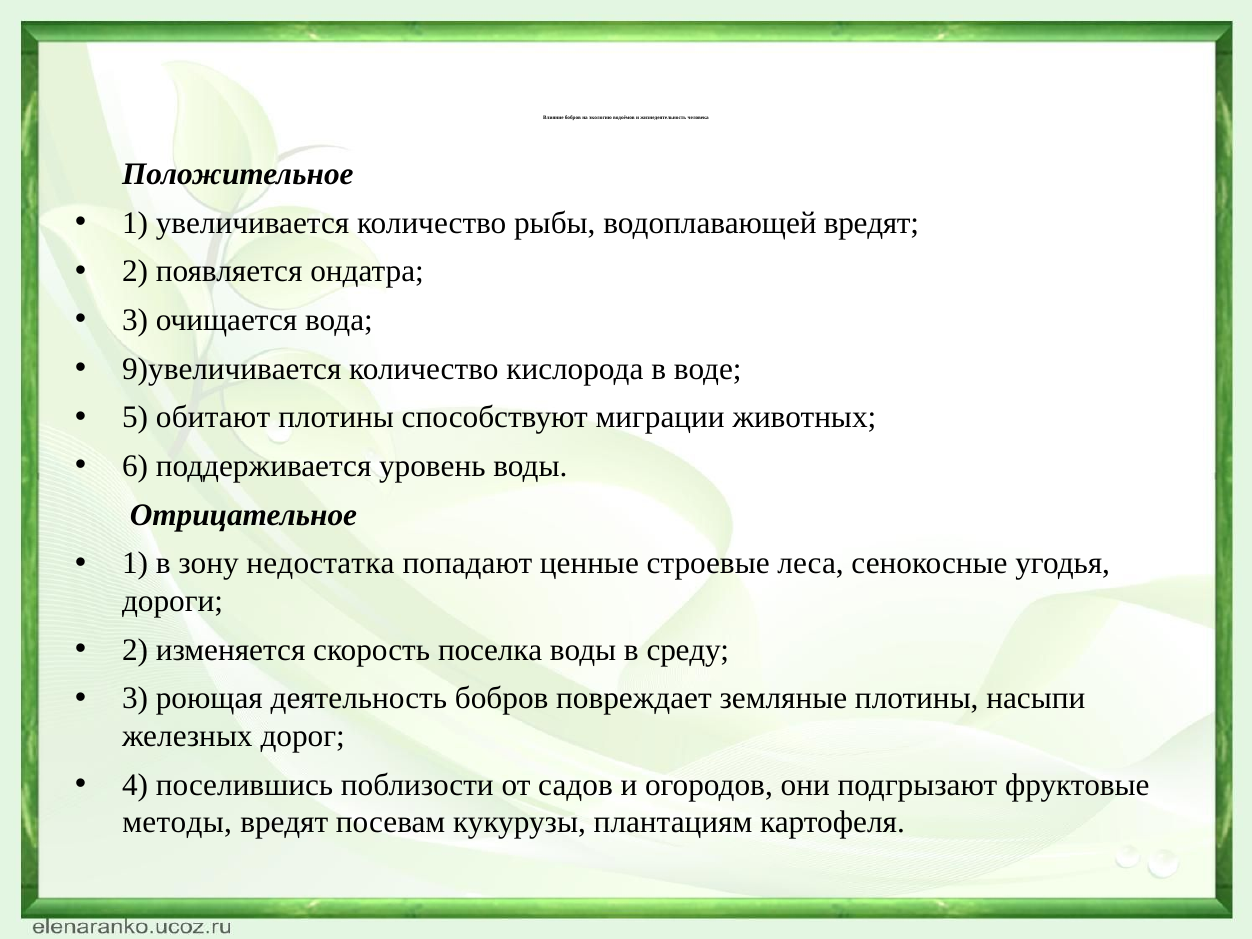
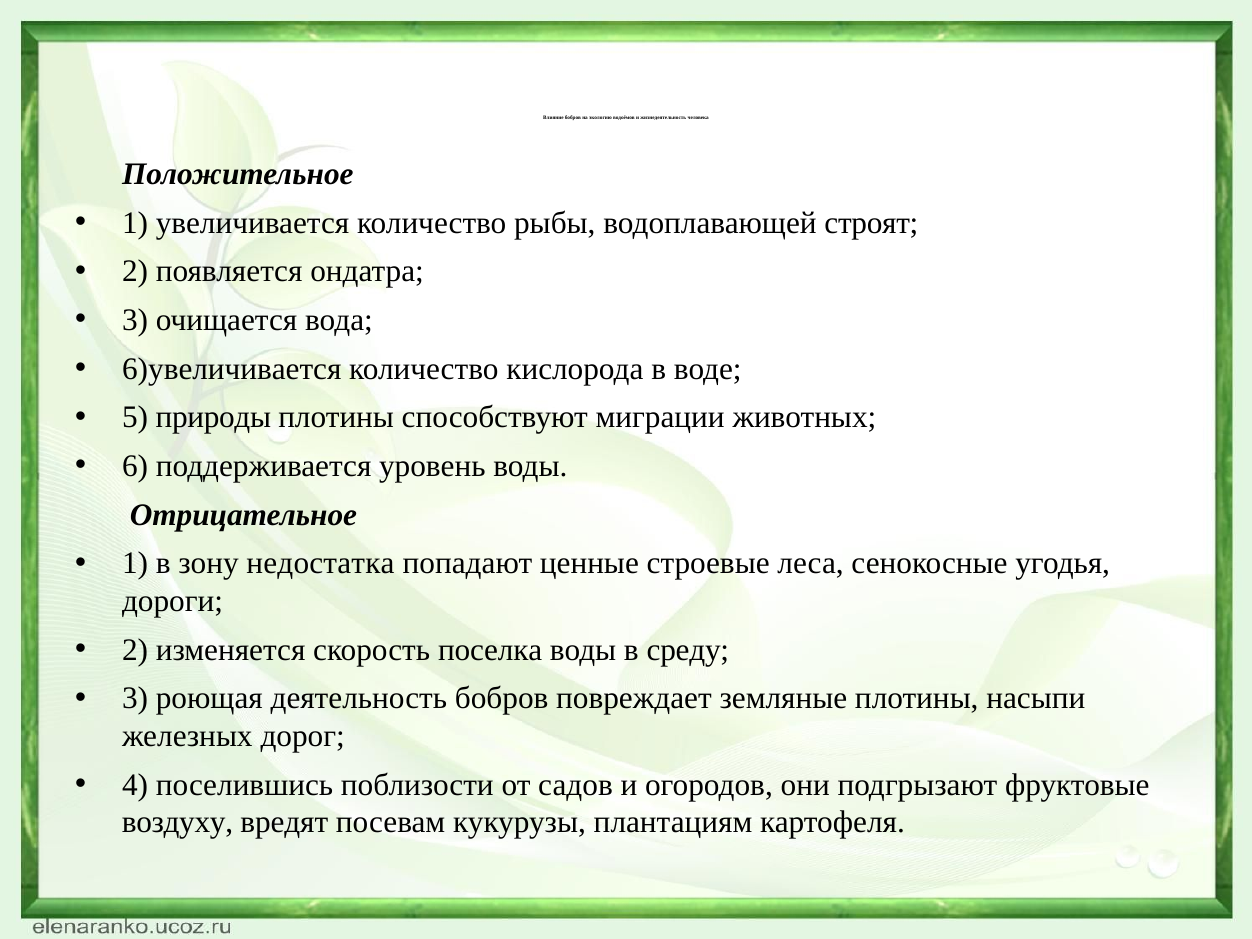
водоплавающей вредят: вредят -> строят (871, 223)
9)увеличивается: 9)увеличивается -> 6)увеличивается (232, 369)
обитают: обитают -> природы (213, 417)
методы: методы -> воздуху (177, 822)
